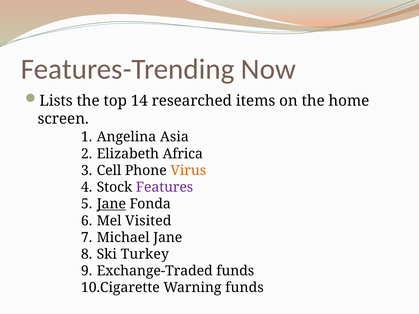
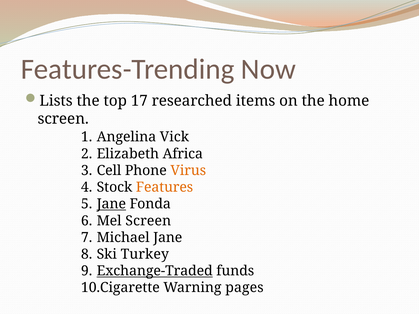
14: 14 -> 17 (139, 101)
Asia: Asia -> Vick (174, 137)
Features colour: purple -> orange (165, 187)
Mel Visited: Visited -> Screen (148, 221)
Exchange-Traded underline: none -> present (155, 271)
Warning funds: funds -> pages (244, 288)
